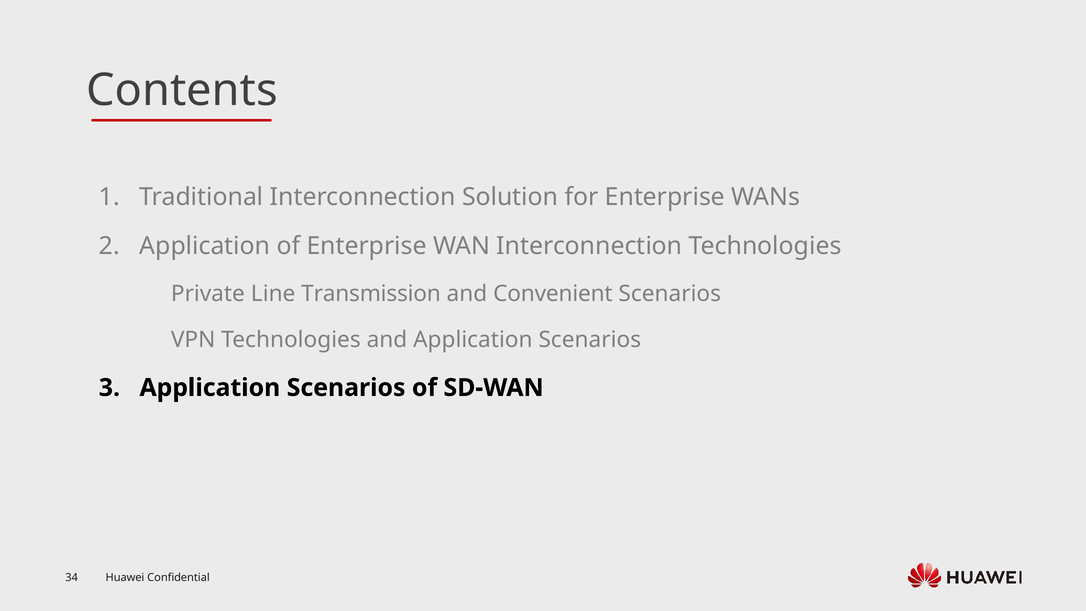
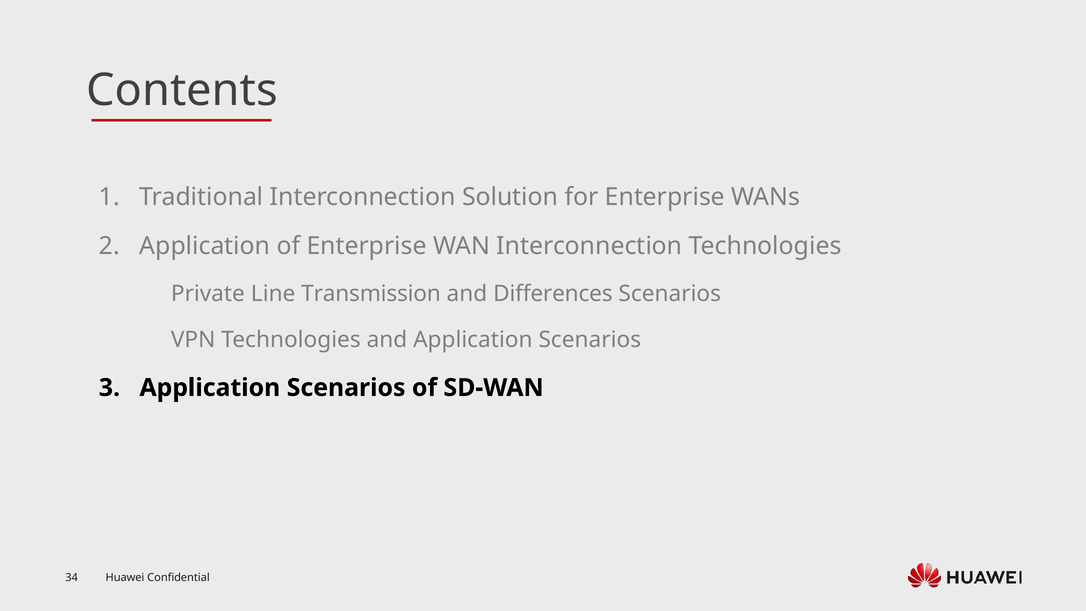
Convenient: Convenient -> Differences (553, 293)
